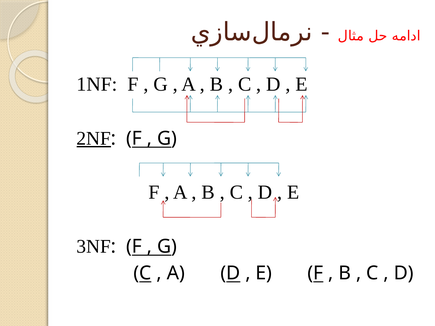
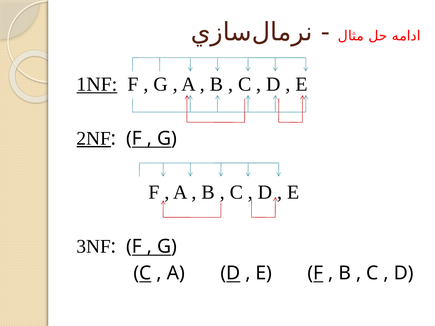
1NF underline: none -> present (97, 84)
